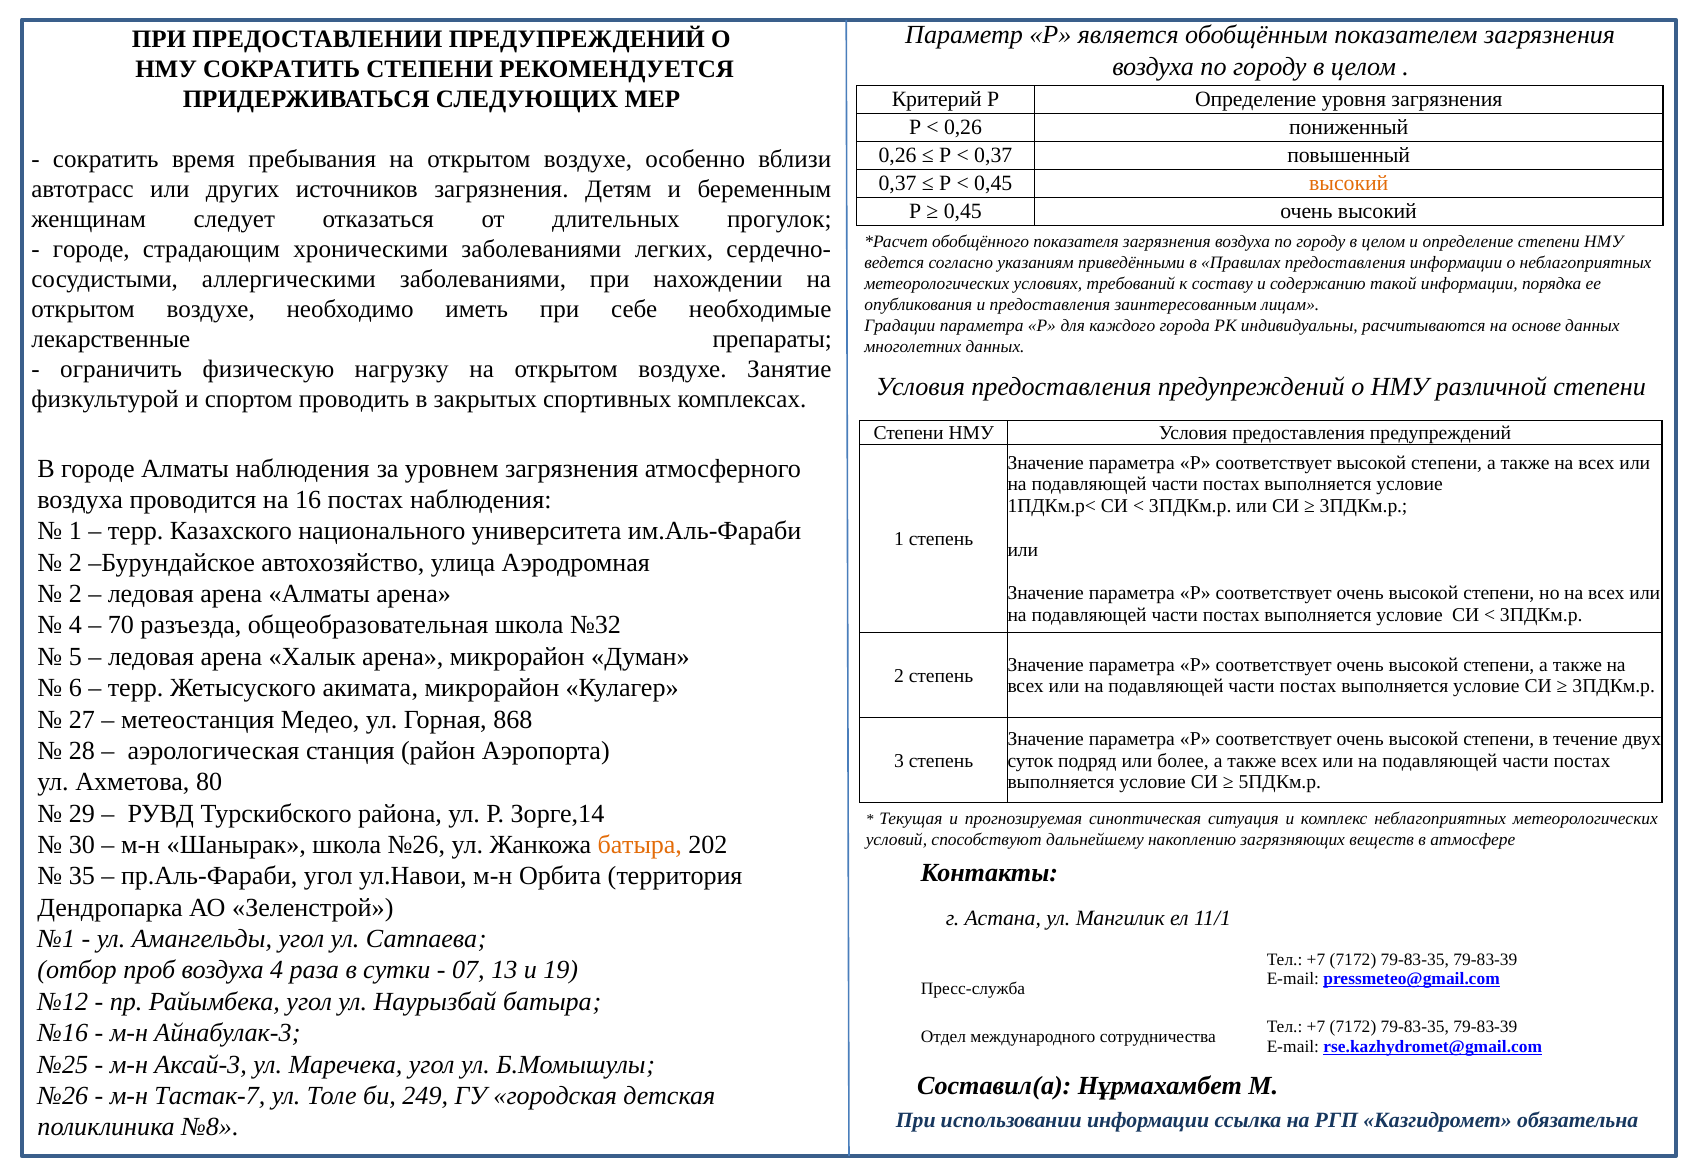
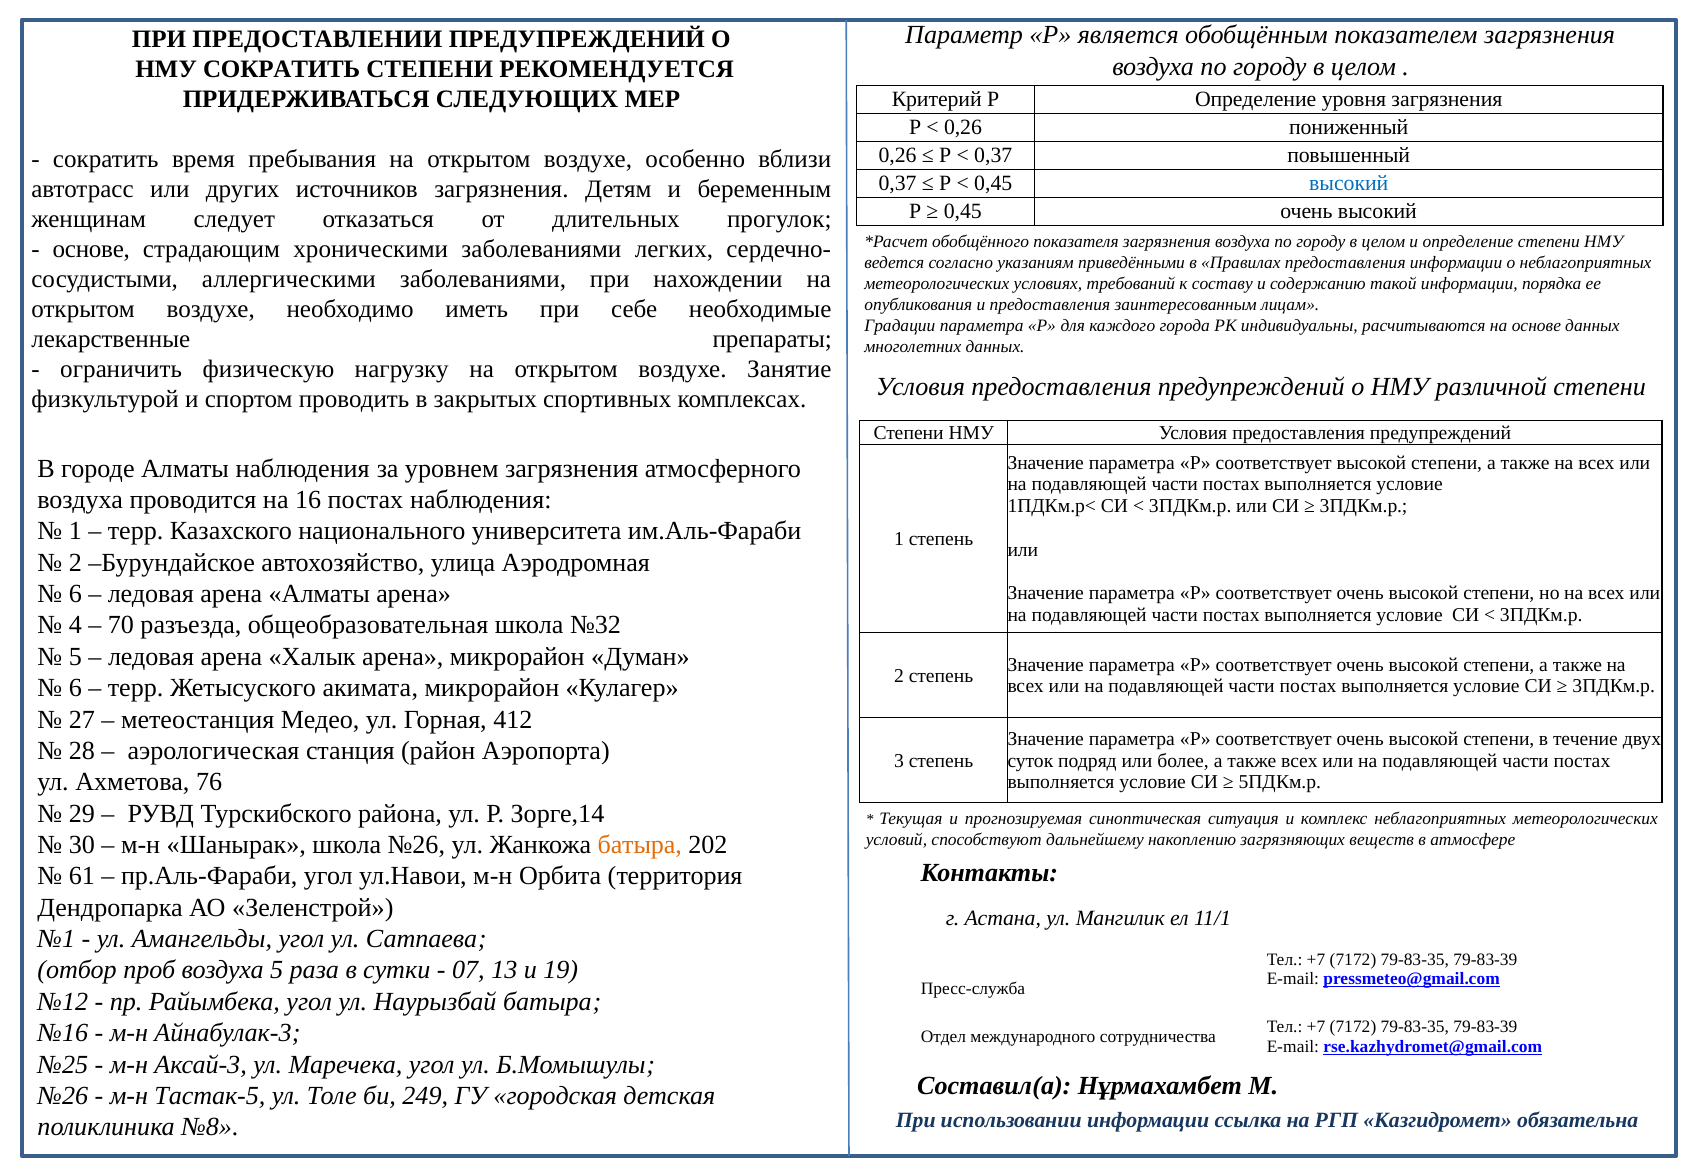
высокий colour: orange -> blue (1349, 183)
городе: городе -> основе (91, 249)
2: 2 -> 6 (75, 594)
868: 868 -> 412 (513, 719)
80: 80 -> 76 (209, 782)
35: 35 -> 61 (82, 876)
воздуха 4: 4 -> 5 (277, 970)
Тастак-7: Тастак-7 -> Тастак-5 (210, 1095)
